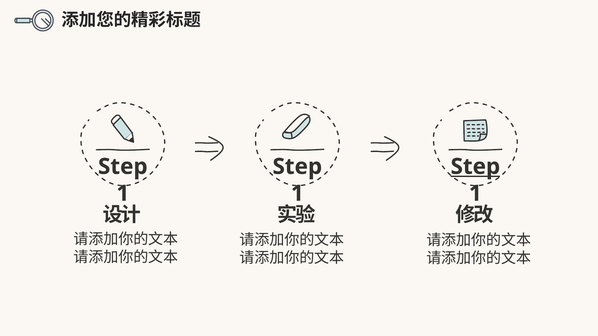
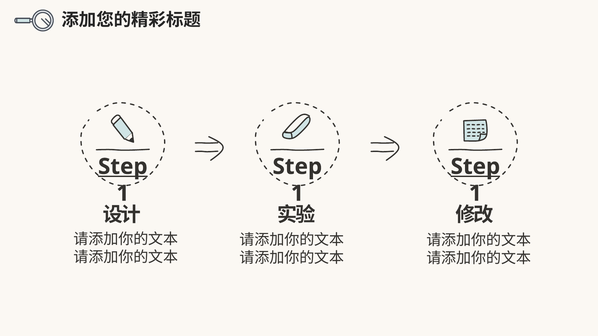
Step underline: none -> present (123, 167)
